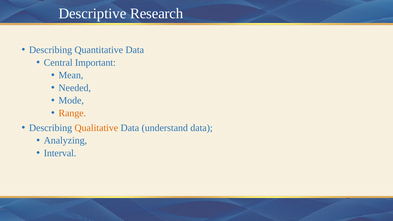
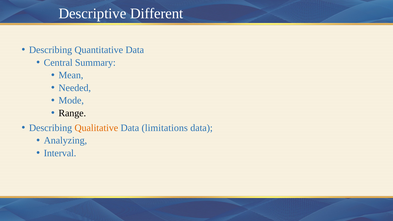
Research: Research -> Different (157, 13)
Important: Important -> Summary (95, 63)
Range colour: orange -> black (72, 113)
understand: understand -> limitations (165, 128)
